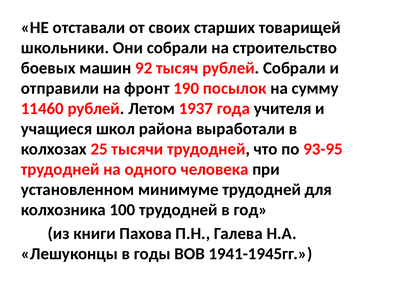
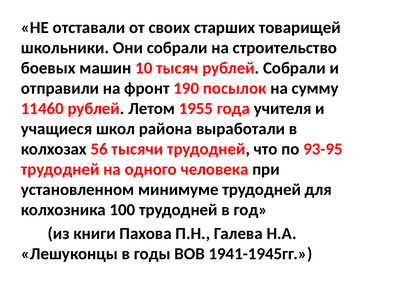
92: 92 -> 10 (144, 68)
1937: 1937 -> 1955 (196, 109)
25: 25 -> 56 (99, 149)
